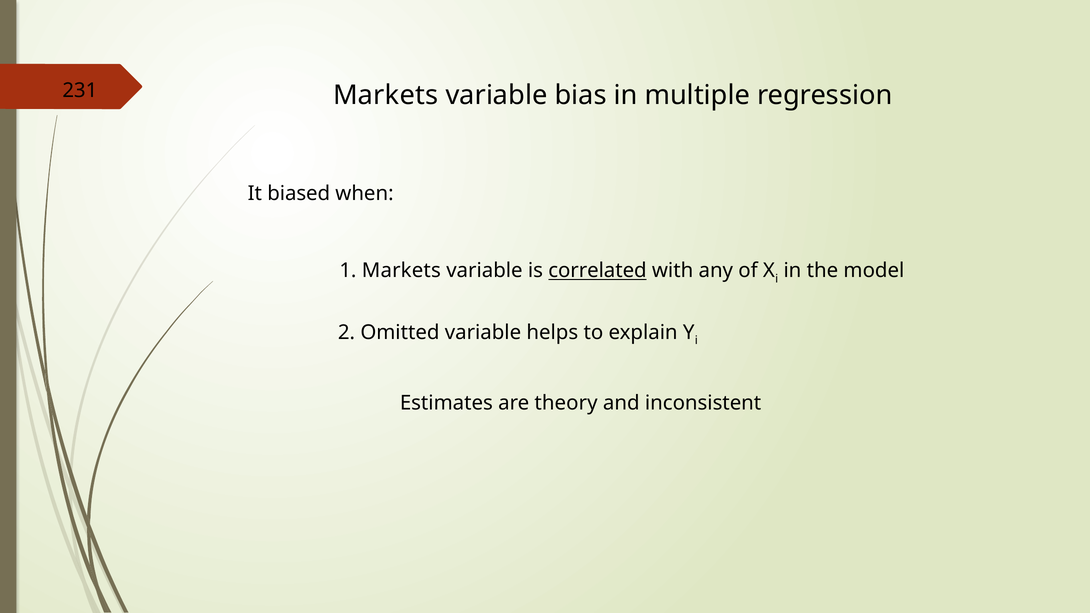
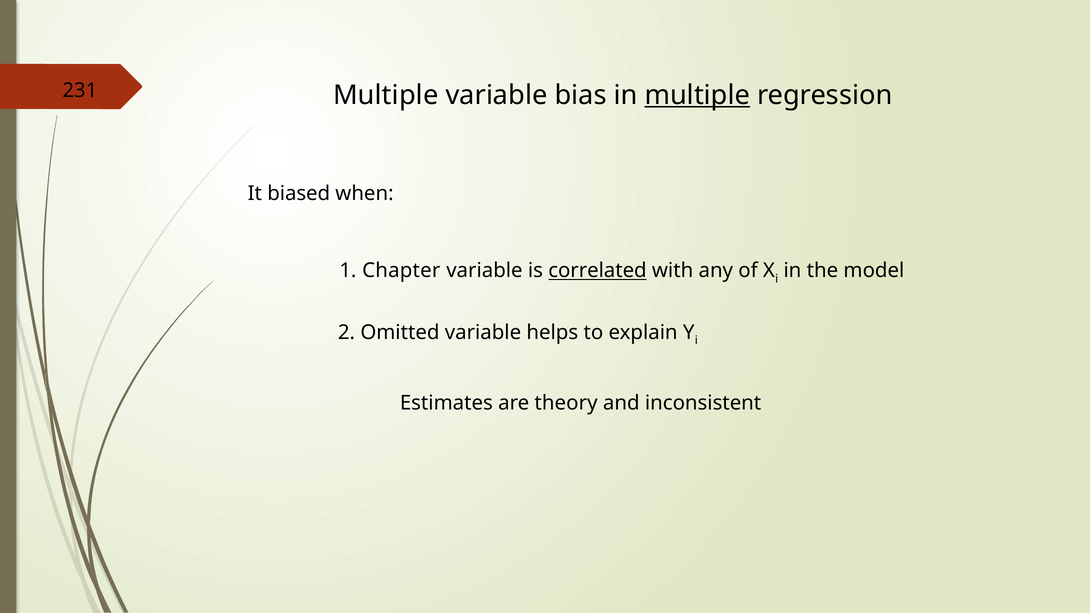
Markets: Markets -> Multiple (386, 95)
multiple underline: none -> present (697, 95)
1 Markets: Markets -> Chapter (401, 271)
